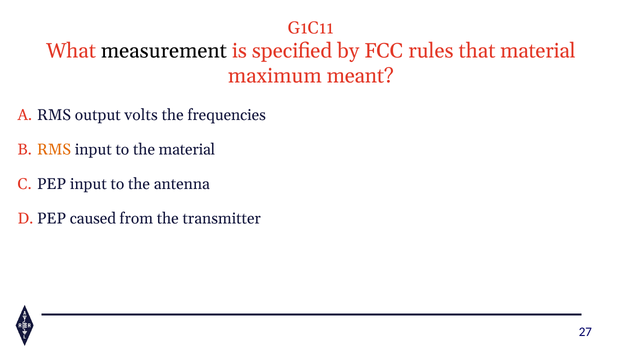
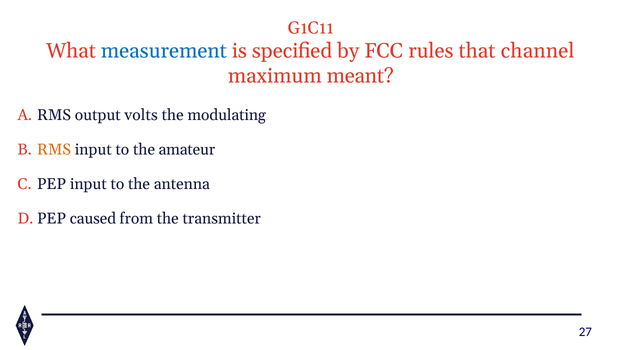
measurement colour: black -> blue (164, 51)
that material: material -> channel (538, 51)
frequencies: frequencies -> modulating (227, 115)
the material: material -> amateur (187, 150)
